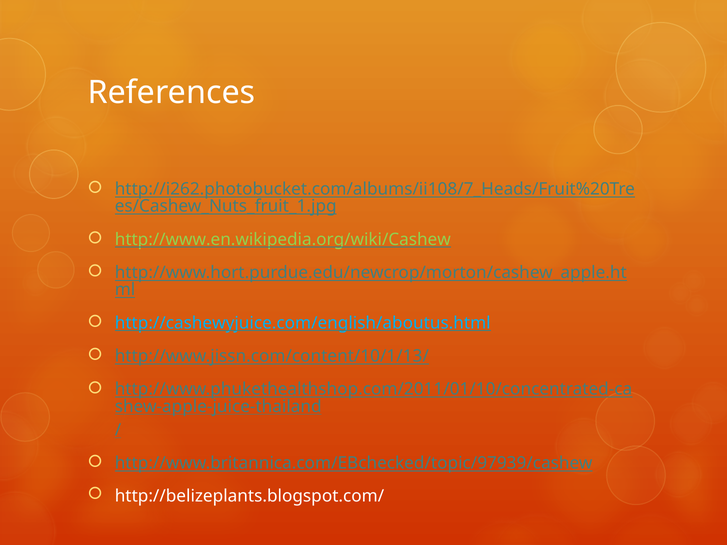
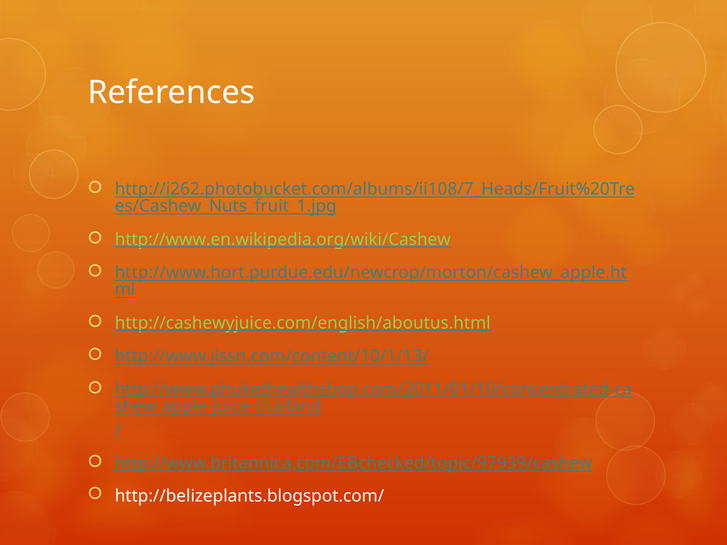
http://cashewyjuice.com/english/aboutus.html colour: light blue -> light green (303, 323)
